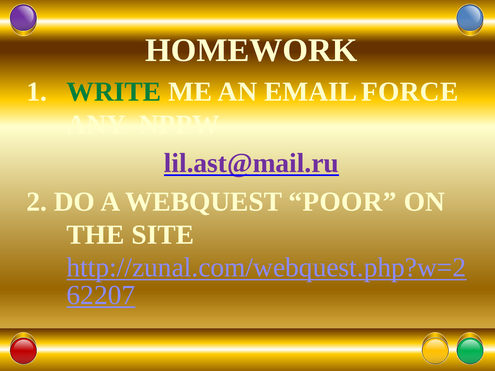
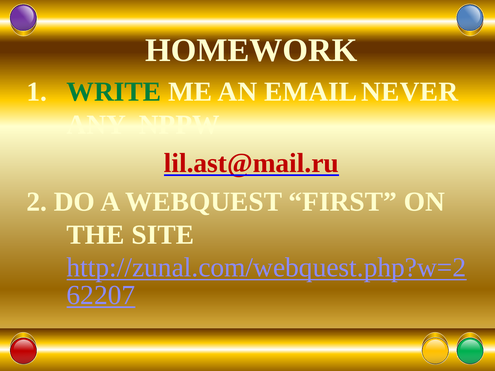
FORCE: FORCE -> NEVER (410, 92)
lil.ast@mail.ru colour: purple -> red (251, 163)
POOR: POOR -> FIRST (343, 202)
